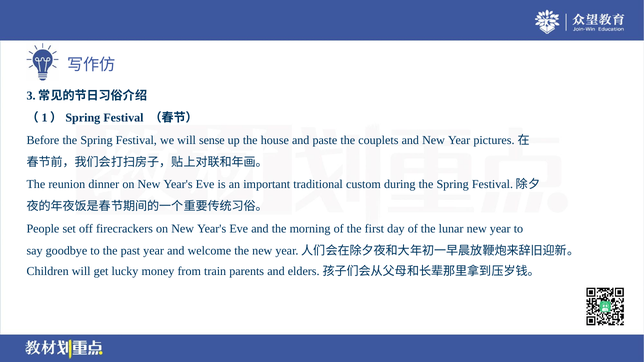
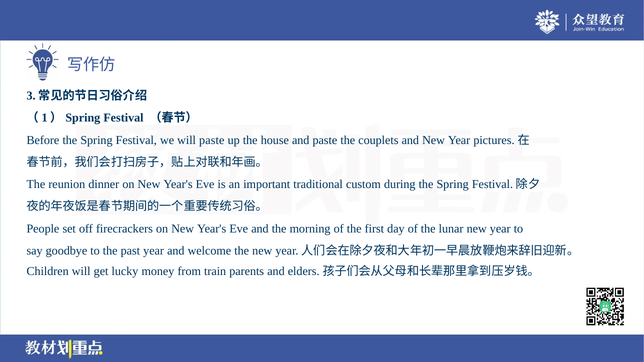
will sense: sense -> paste (212, 140)
